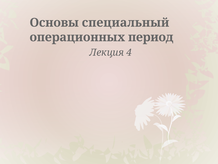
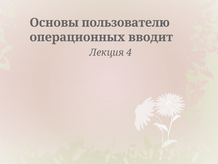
специальный: специальный -> пользователю (126, 23)
период: период -> вводит (151, 37)
